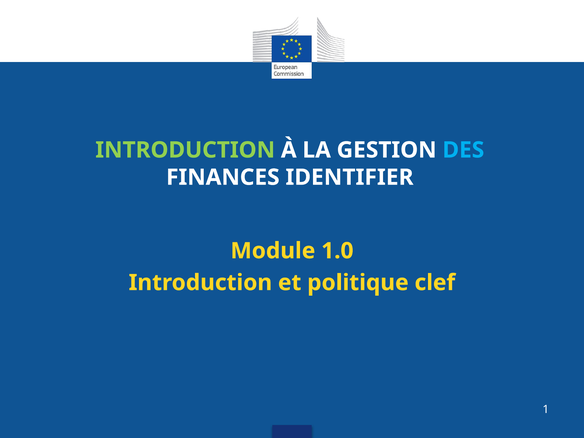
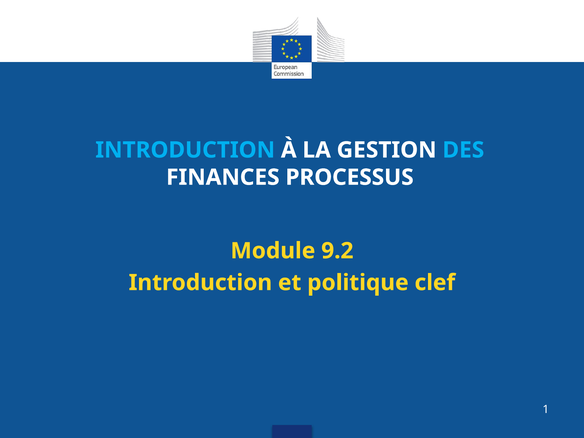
INTRODUCTION colour: light green -> light blue (185, 150)
IDENTIFIER: IDENTIFIER -> PROCESSUS (350, 177)
1.0: 1.0 -> 9.2 (337, 251)
